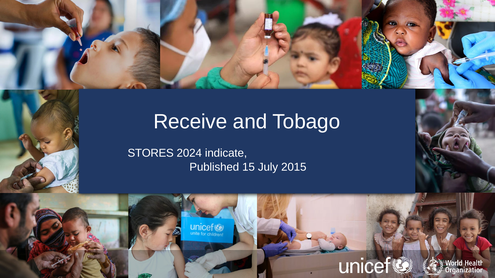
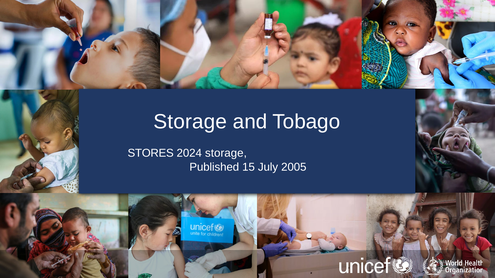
Receive: Receive -> Storage (190, 122)
2024 indicate: indicate -> storage (226, 153)
2015: 2015 -> 2005 (294, 167)
